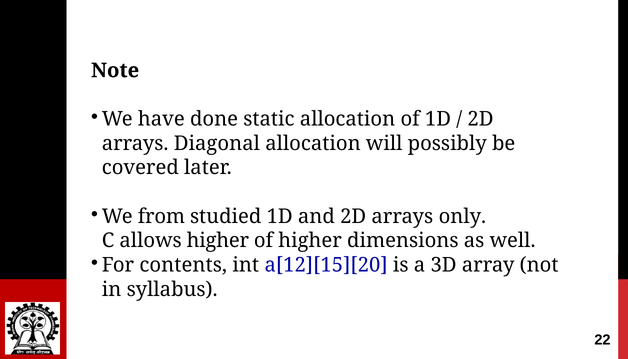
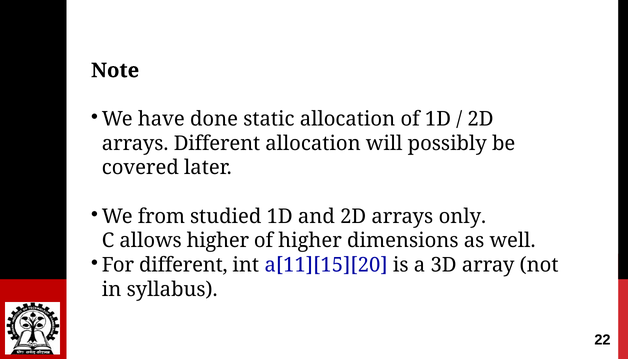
arrays Diagonal: Diagonal -> Different (217, 143)
contents: contents -> different (183, 265)
a[12][15][20: a[12][15][20 -> a[11][15][20 (326, 265)
